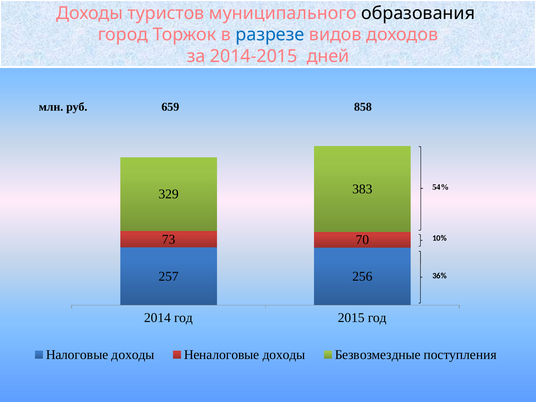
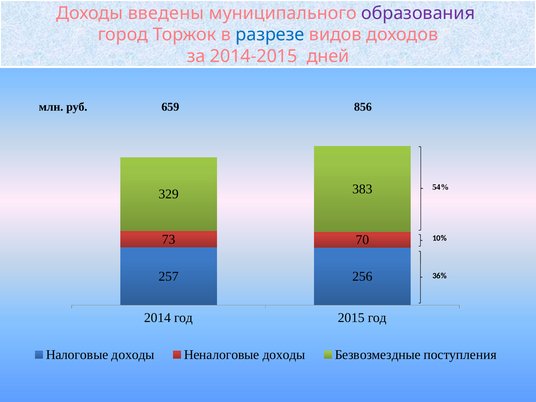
туристов: туристов -> введены (166, 13)
образования colour: black -> purple (418, 13)
858: 858 -> 856 (363, 107)
